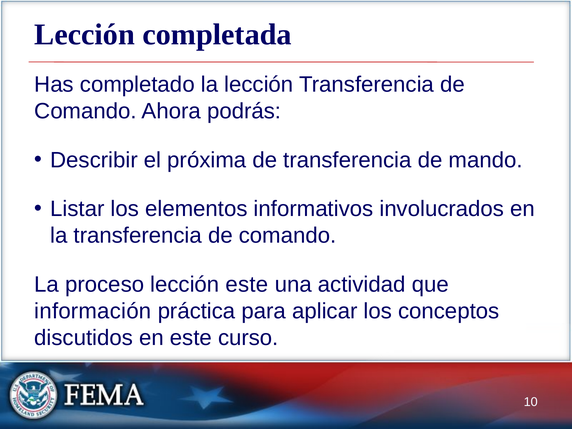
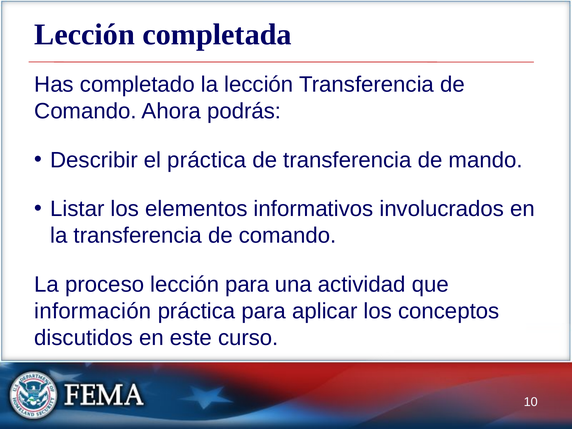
el próxima: próxima -> práctica (207, 160)
lección este: este -> para (247, 285)
